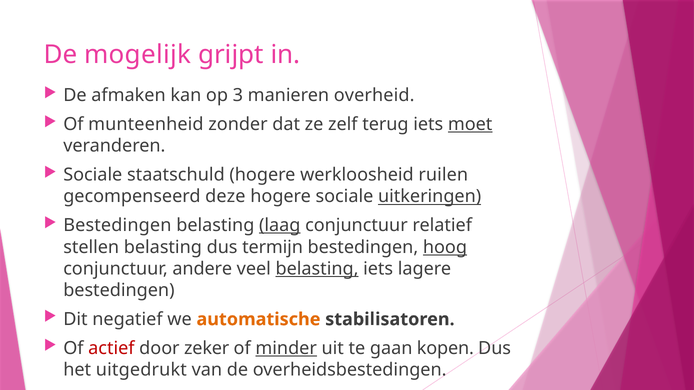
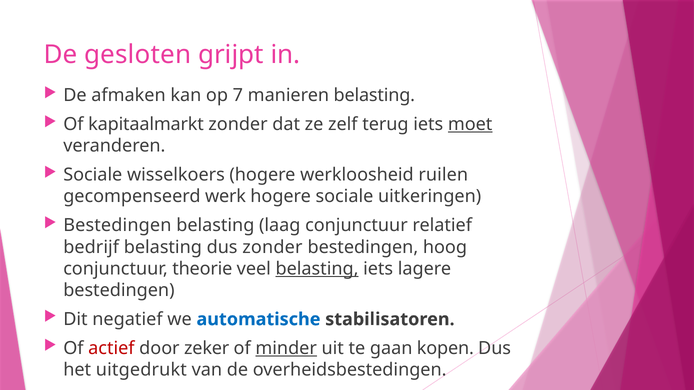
mogelijk: mogelijk -> gesloten (138, 55)
3: 3 -> 7 (238, 96)
manieren overheid: overheid -> belasting (374, 96)
munteenheid: munteenheid -> kapitaalmarkt (146, 124)
staatschuld: staatschuld -> wisselkoers (176, 175)
deze: deze -> werk (225, 197)
uitkeringen underline: present -> none (430, 197)
laag underline: present -> none (280, 226)
stellen: stellen -> bedrijf (91, 247)
dus termijn: termijn -> zonder (272, 247)
hoog underline: present -> none (445, 247)
andere: andere -> theorie (202, 269)
automatische colour: orange -> blue (258, 320)
